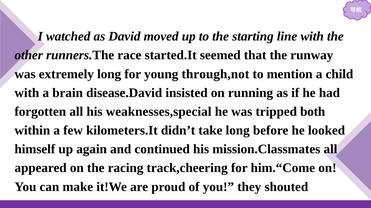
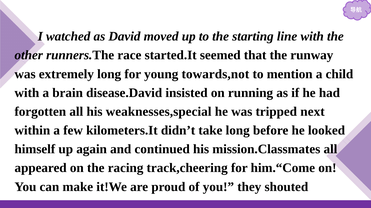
through,not: through,not -> towards,not (215, 74)
both: both -> next (313, 112)
